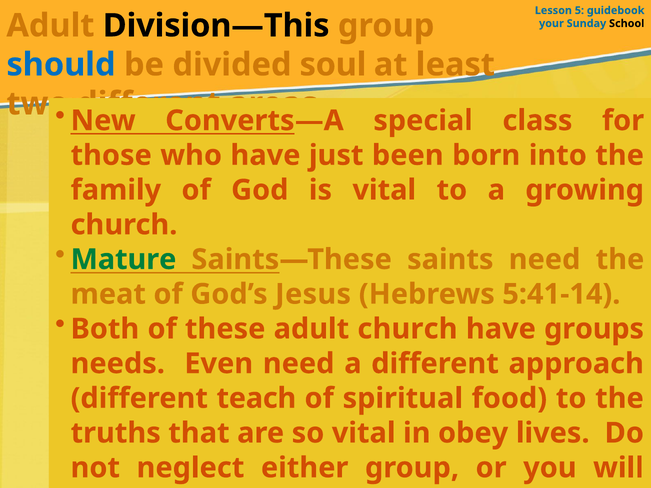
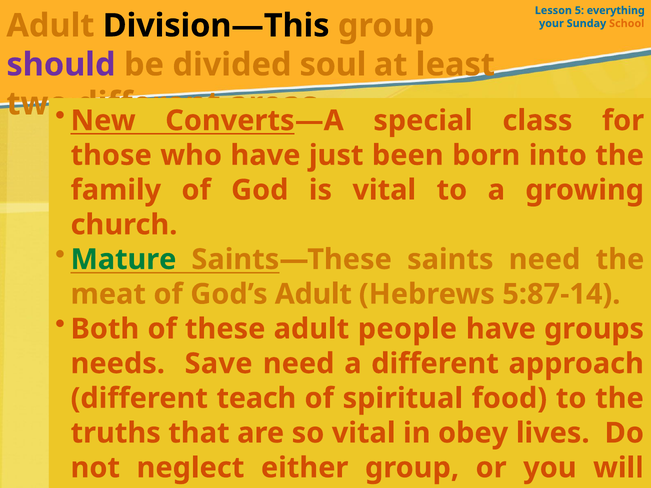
guidebook: guidebook -> everything (616, 10)
School colour: black -> orange (627, 23)
should colour: blue -> purple (61, 65)
God’s Jesus: Jesus -> Adult (313, 294)
5:41-14: 5:41-14 -> 5:87-14 (561, 294)
adult church: church -> people (407, 329)
Even: Even -> Save (219, 364)
